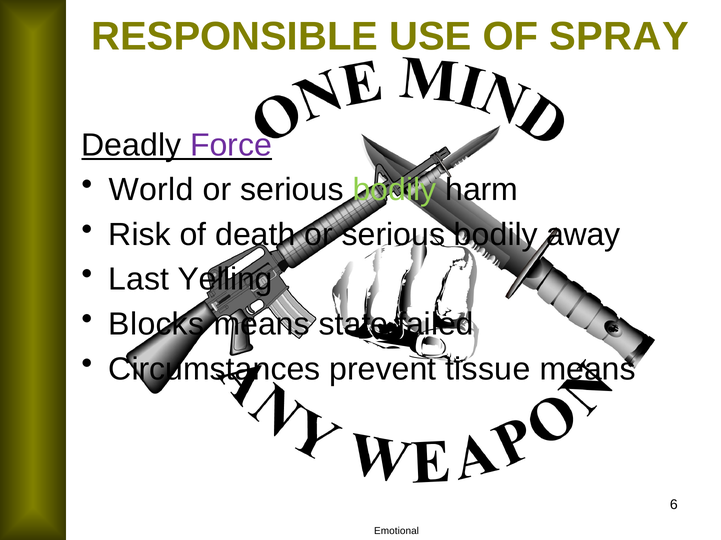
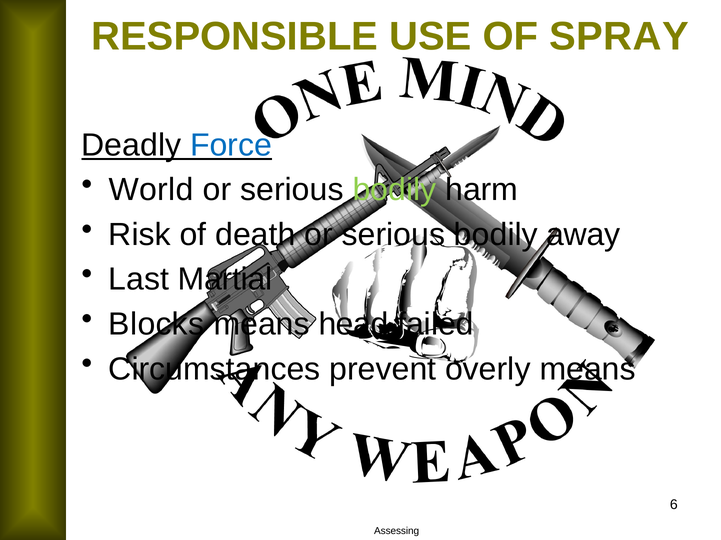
Force colour: purple -> blue (231, 145)
Yelling: Yelling -> Martial (225, 280)
state: state -> head (354, 325)
tissue: tissue -> overly (488, 370)
Emotional: Emotional -> Assessing (397, 532)
